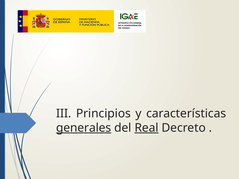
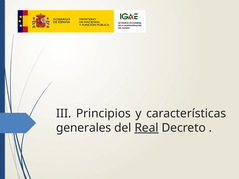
generales underline: present -> none (84, 128)
